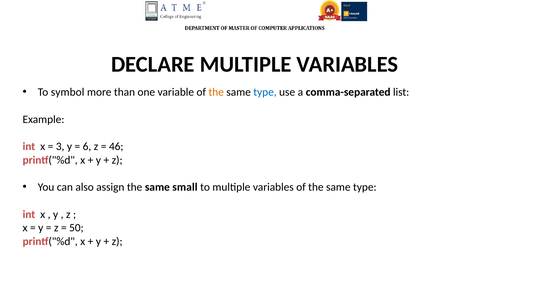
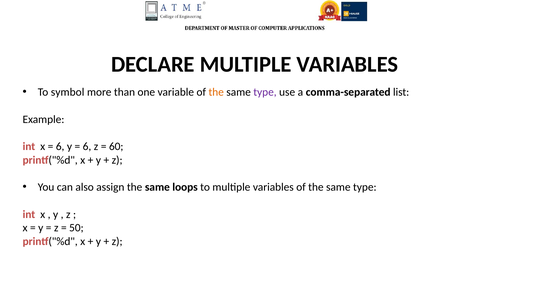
type colour: blue -> purple (265, 92)
3: 3 -> 6 (60, 146)
46: 46 -> 60 (116, 146)
small: small -> loops (185, 187)
